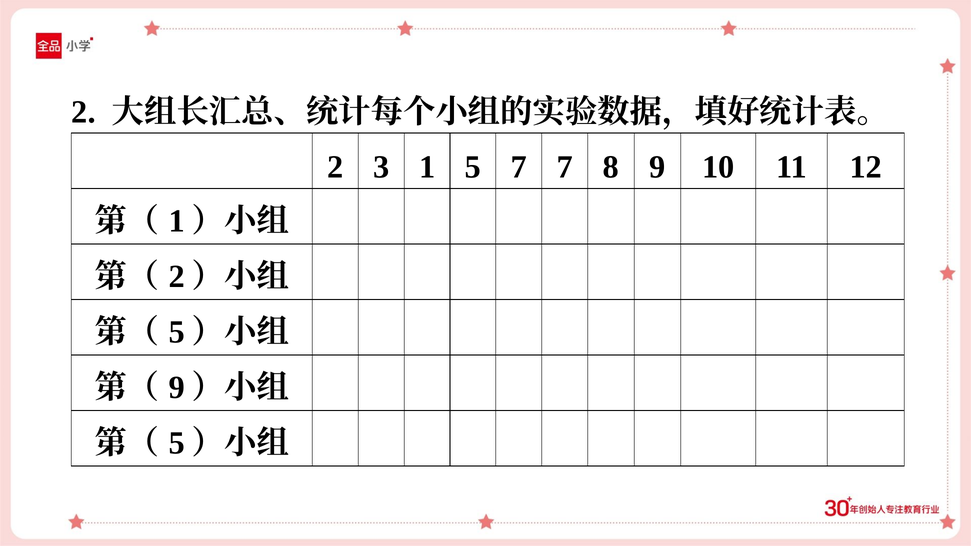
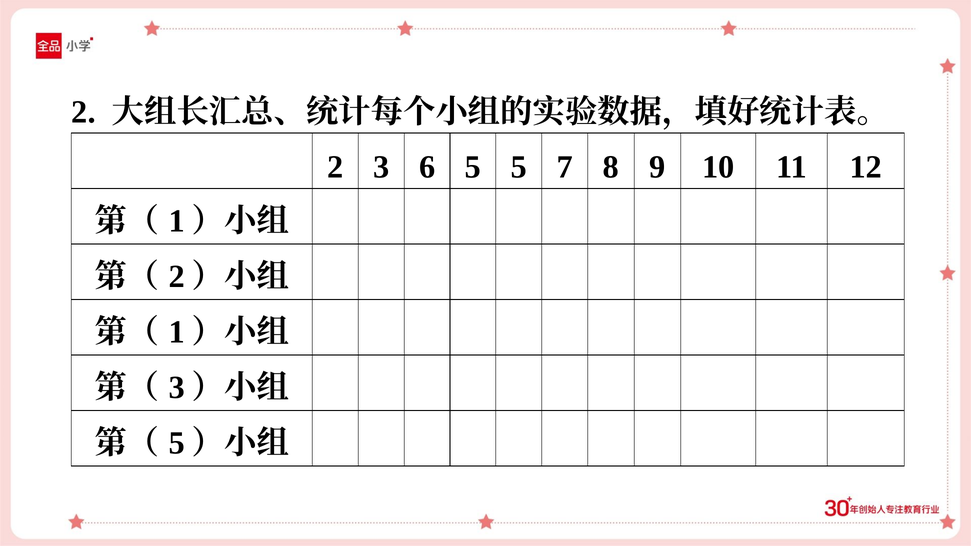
3 1: 1 -> 6 (427, 167)
5 7: 7 -> 5 (519, 167)
5: 5 -> 1 (177, 332)
9: 9 -> 3 (177, 388)
